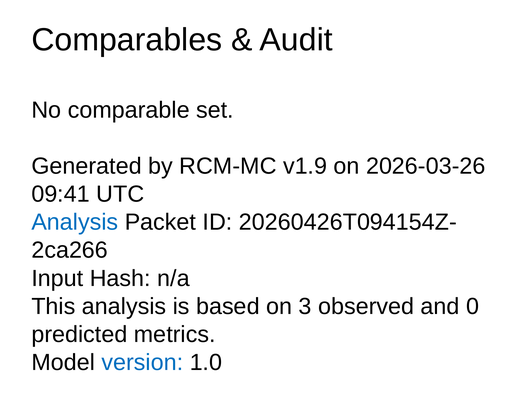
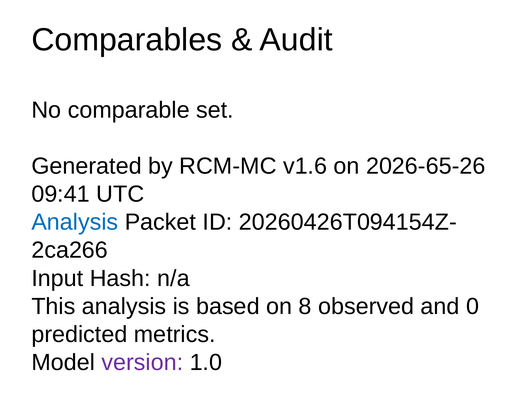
v1.9: v1.9 -> v1.6 (305, 166)
2026-03-26: 2026-03-26 -> 2026-65-26 (426, 166)
3: 3 -> 8 (305, 306)
version colour: blue -> purple (142, 362)
